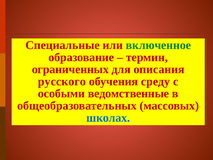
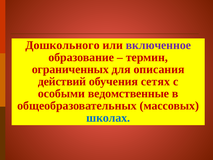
Специальные: Специальные -> Дошкольного (62, 45)
включенное colour: green -> purple (158, 45)
русского: русского -> действий (62, 81)
среду: среду -> сетях (155, 81)
